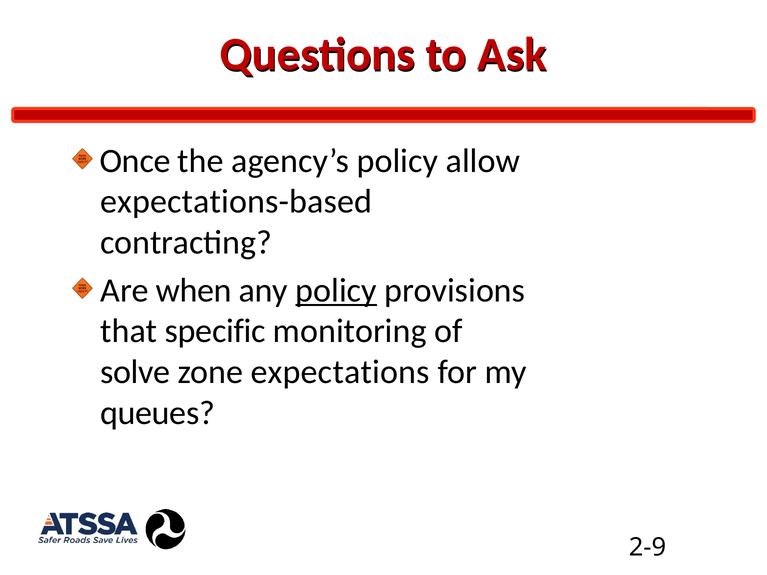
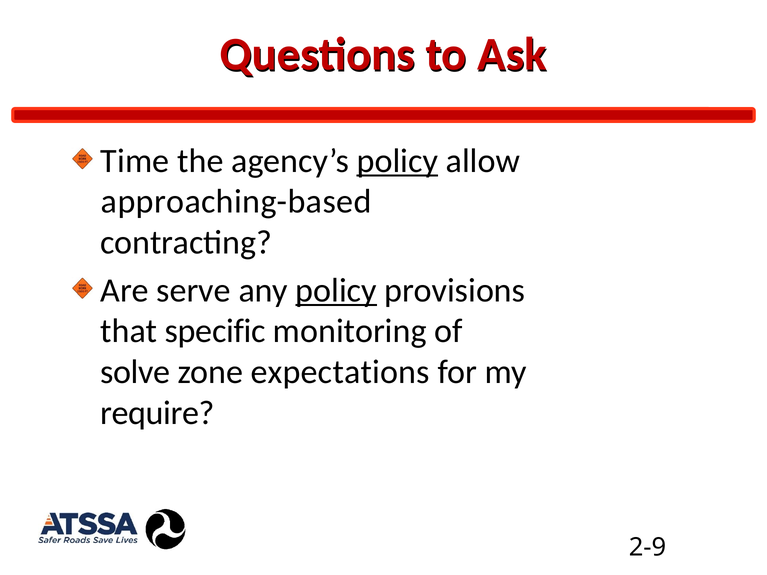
Once: Once -> Time (135, 161)
policy underline: none -> present (397, 161)
expectations-based: expectations-based -> approaching-based (236, 202)
when: when -> serve (194, 290)
queues: queues -> require (157, 413)
